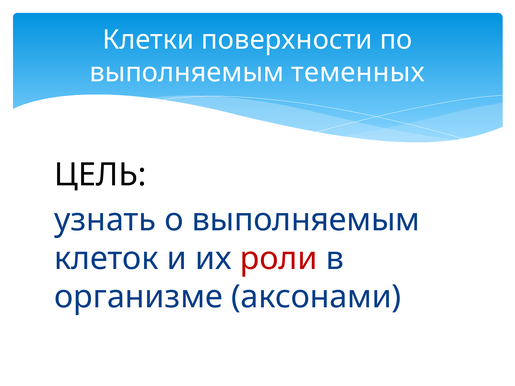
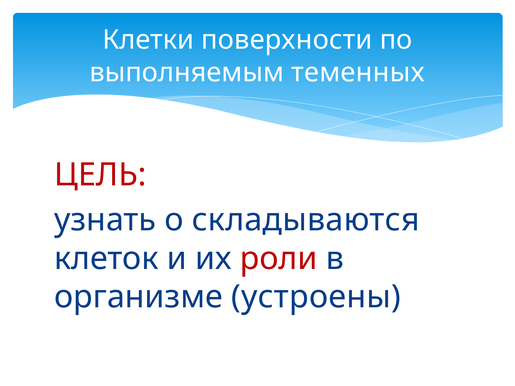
ЦЕЛЬ colour: black -> red (100, 175)
о выполняемым: выполняемым -> складываются (306, 220)
аксонами: аксонами -> устроены (316, 297)
